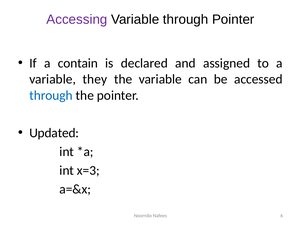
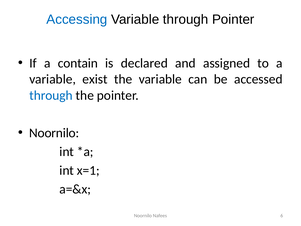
Accessing colour: purple -> blue (77, 20)
they: they -> exist (95, 79)
Updated: Updated -> Noornilo (54, 133)
x=3: x=3 -> x=1 (88, 170)
